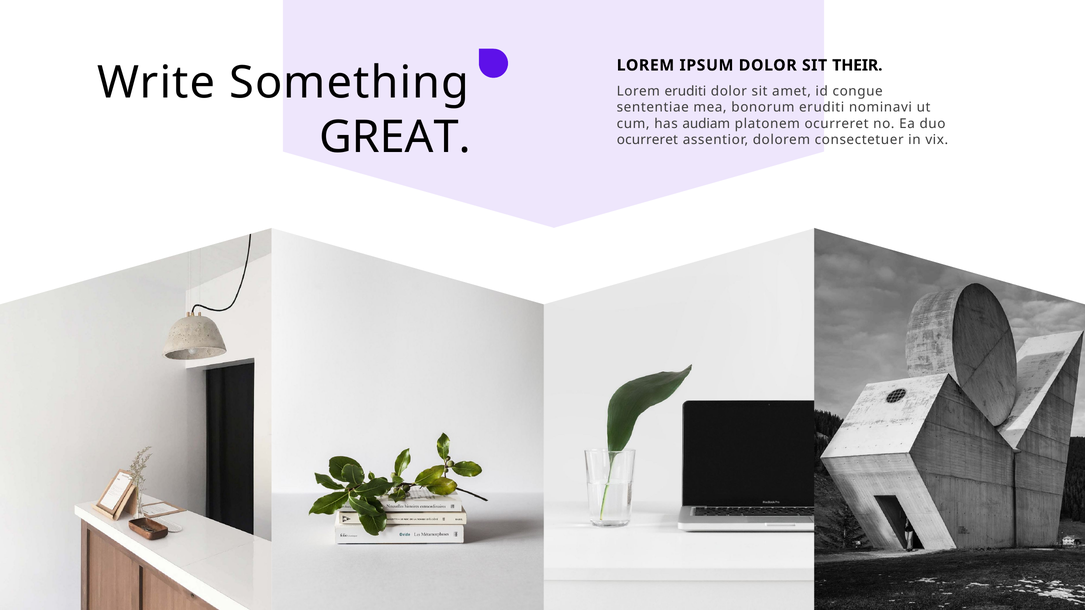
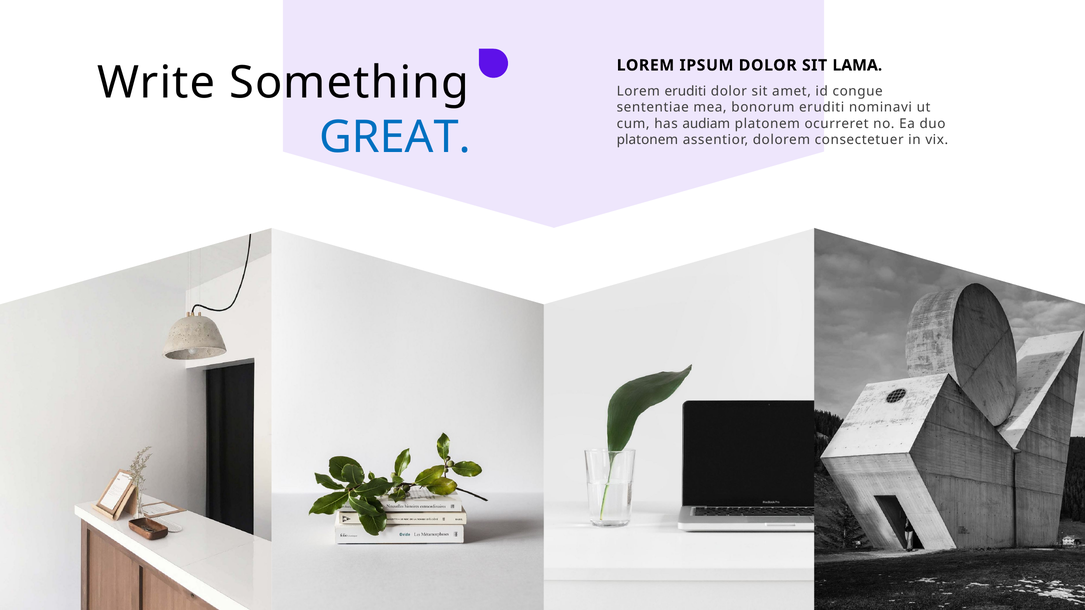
THEIR: THEIR -> LAMA (857, 65)
GREAT colour: black -> blue (395, 137)
ocurreret: ocurreret -> platonem (647, 140)
